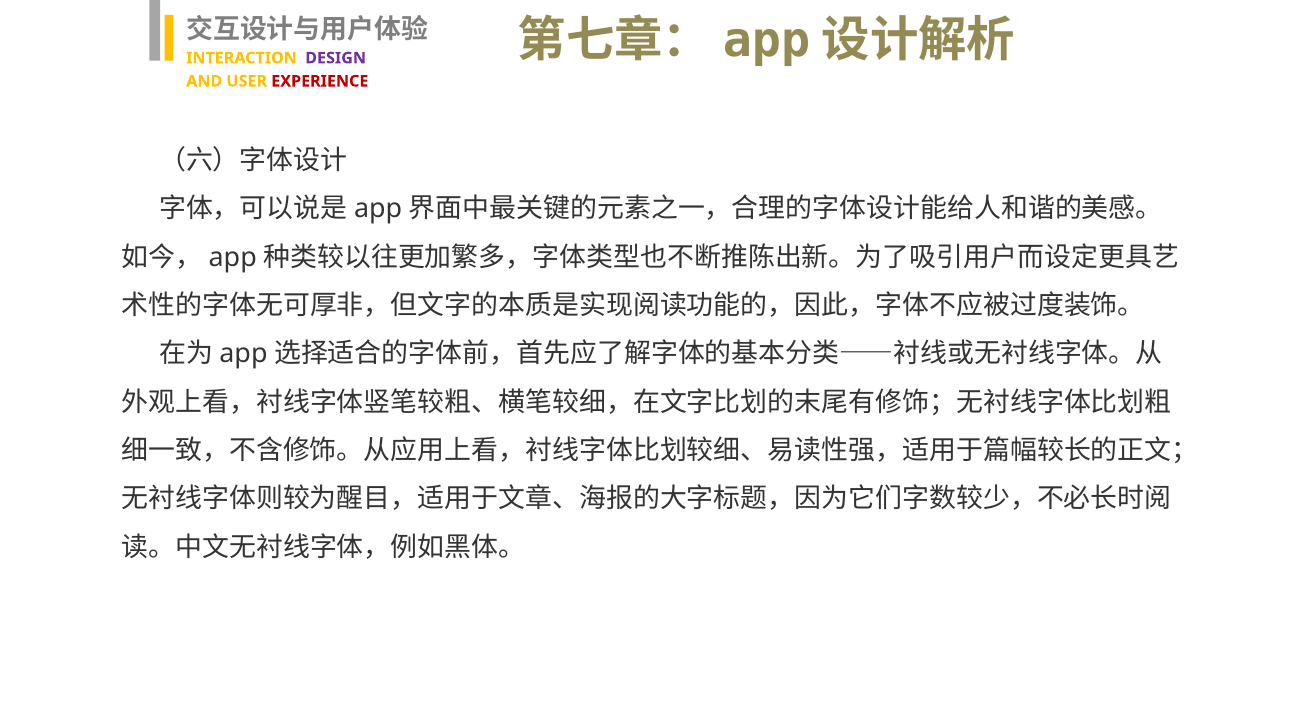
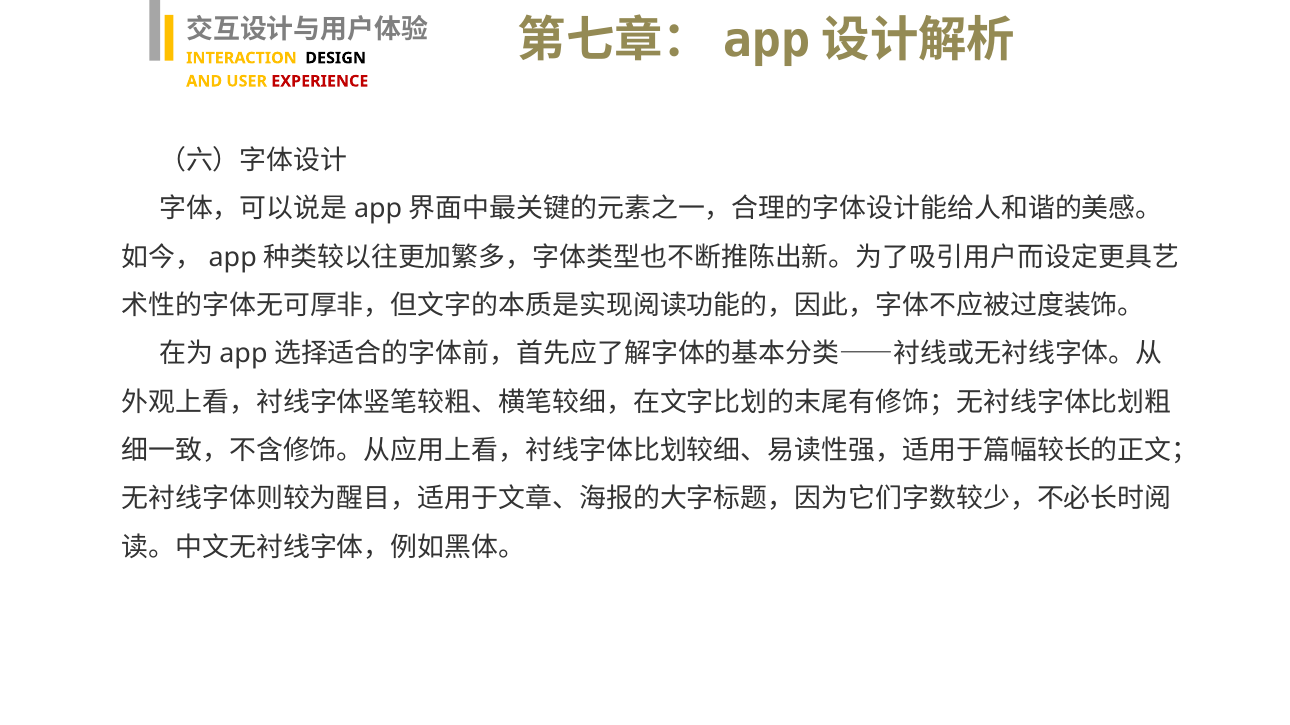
DESIGN colour: purple -> black (336, 58)
